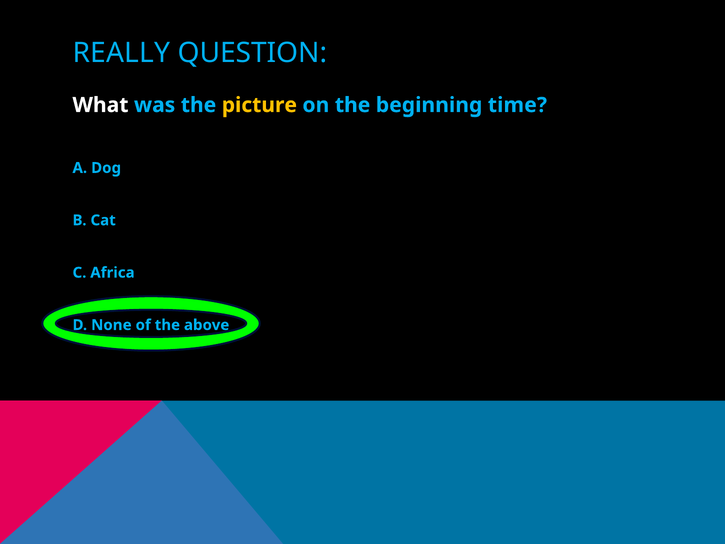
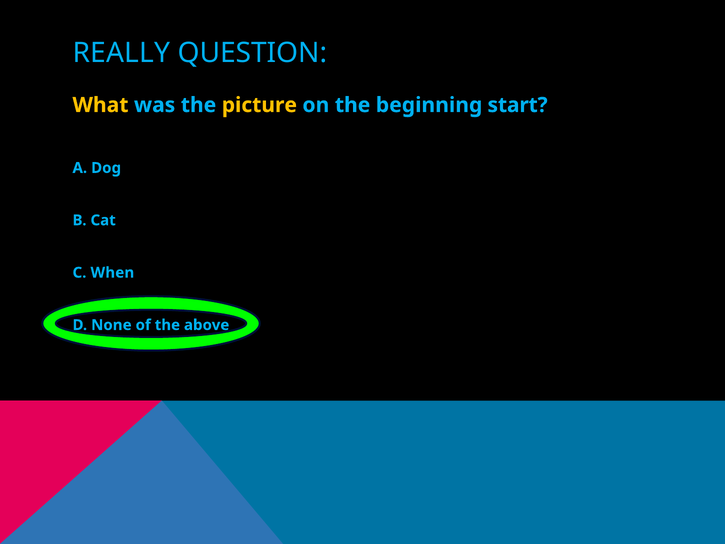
What colour: white -> yellow (100, 105)
time: time -> start (518, 105)
Africa: Africa -> When (112, 273)
